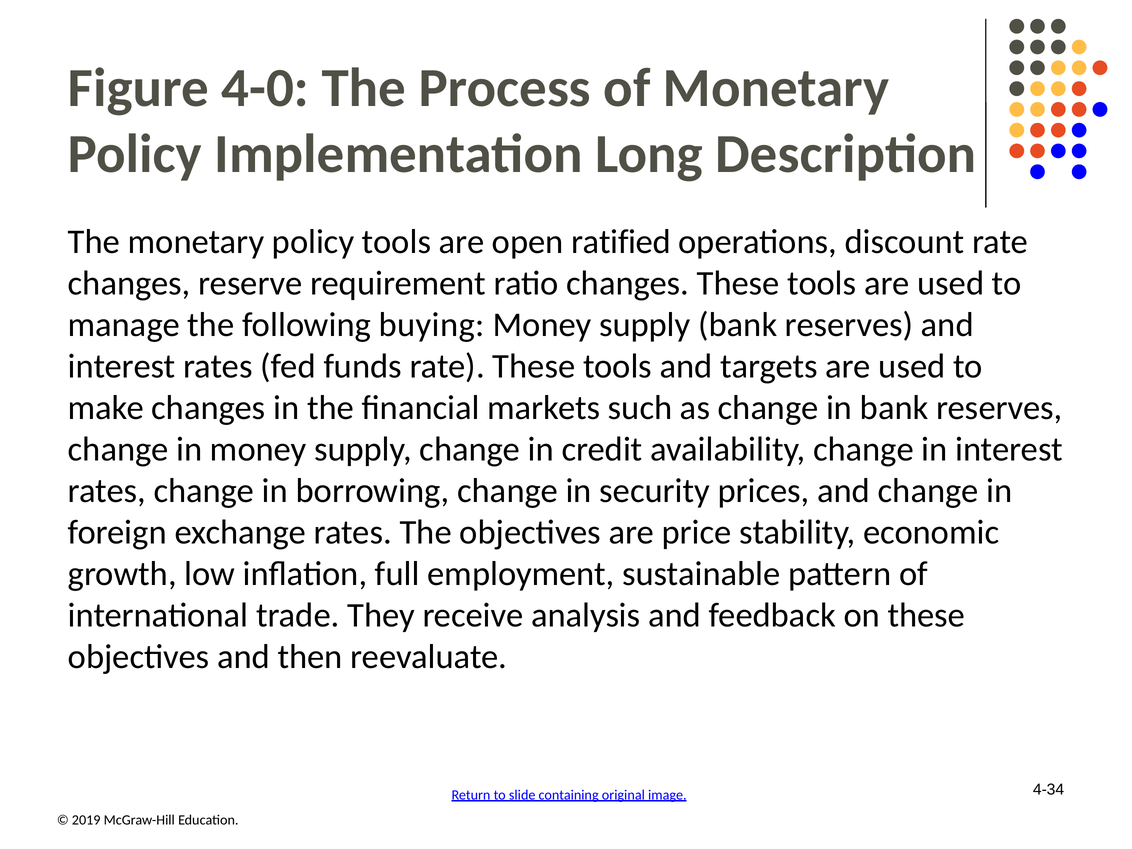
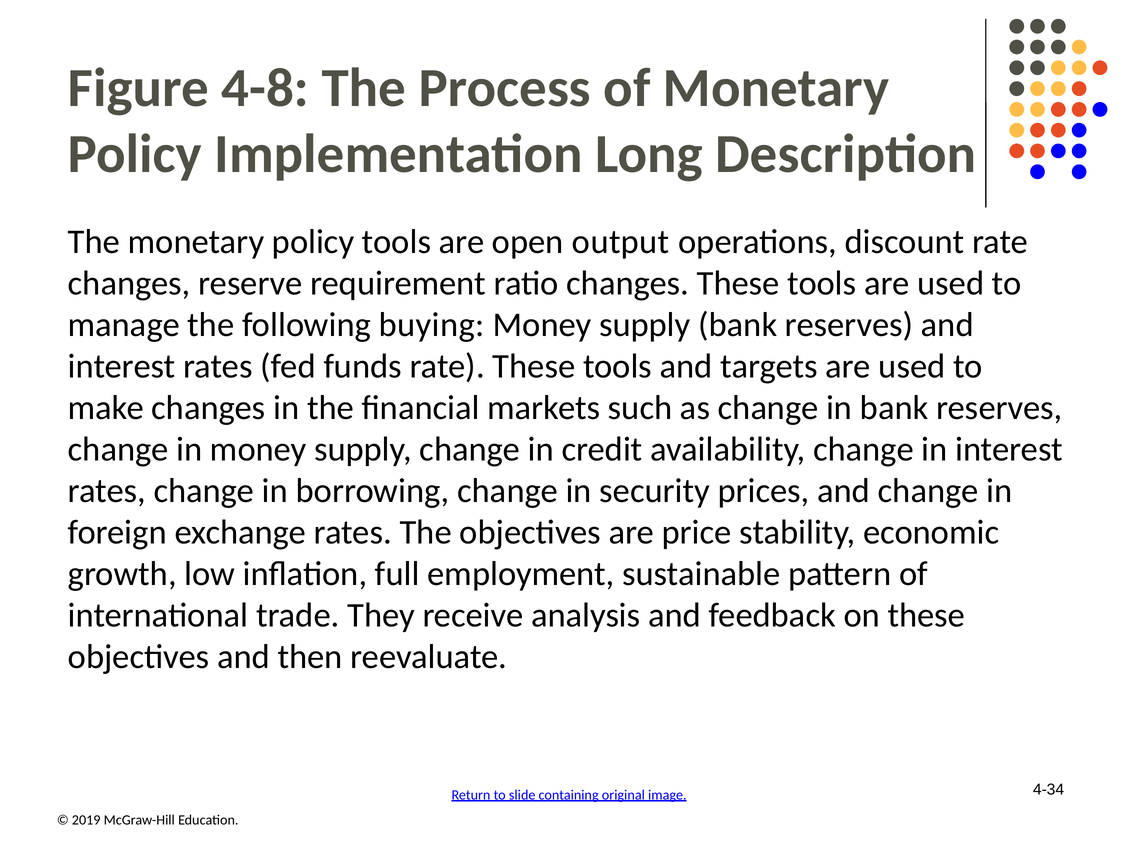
4-0: 4-0 -> 4-8 (265, 88)
ratified: ratified -> output (621, 242)
